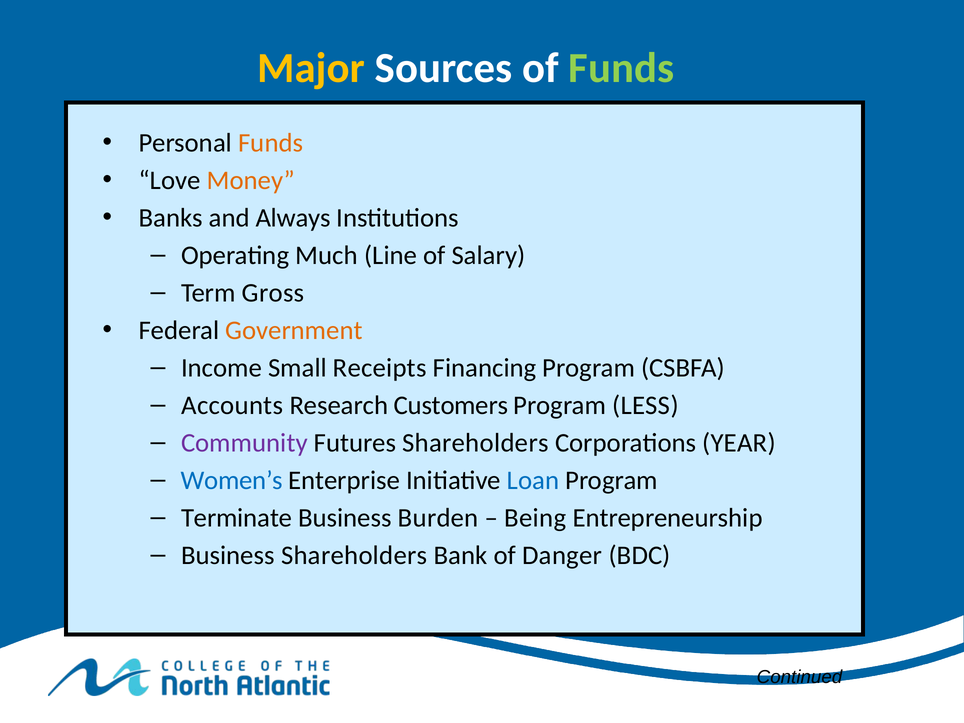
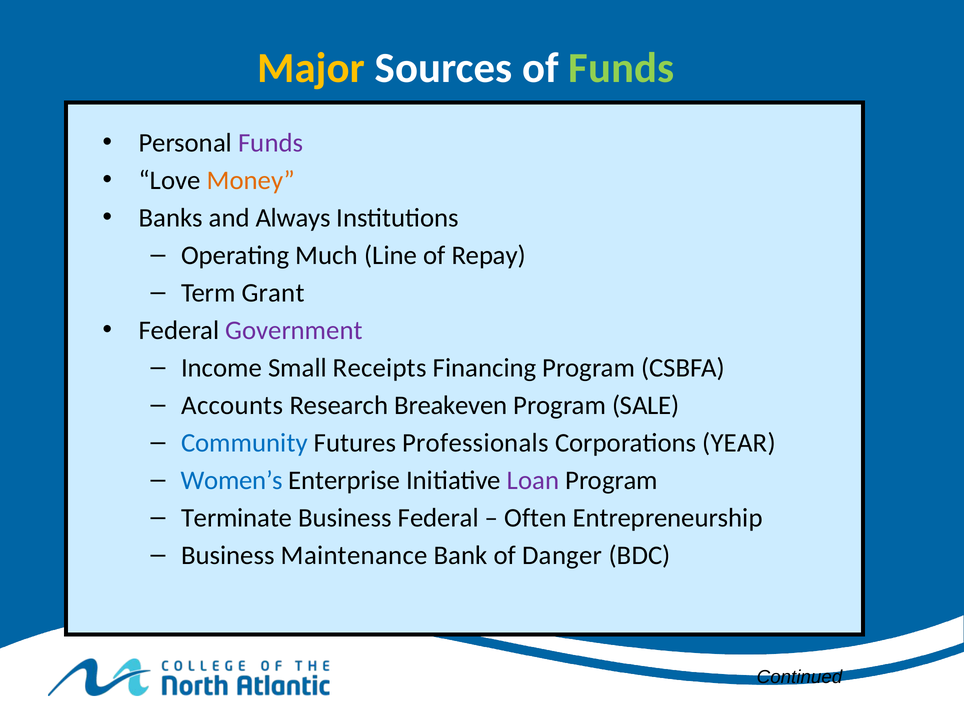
Funds colour: orange -> purple (271, 143)
Salary: Salary -> Repay (489, 256)
Gross: Gross -> Grant (273, 293)
Government colour: orange -> purple (294, 331)
Customers: Customers -> Breakeven (451, 406)
LESS: LESS -> SALE (646, 406)
Community colour: purple -> blue (244, 443)
Futures Shareholders: Shareholders -> Professionals (475, 443)
Loan colour: blue -> purple (533, 481)
Business Burden: Burden -> Federal (438, 518)
Being: Being -> Often (535, 518)
Business Shareholders: Shareholders -> Maintenance (354, 556)
